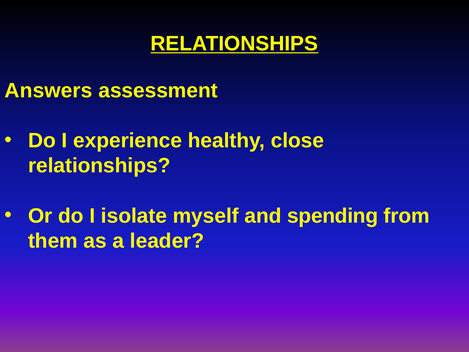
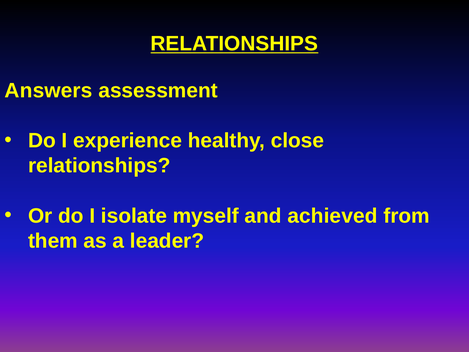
spending: spending -> achieved (332, 216)
